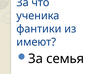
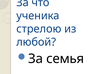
фантики: фантики -> стрелою (39, 29)
имеют: имеют -> любой (36, 42)
